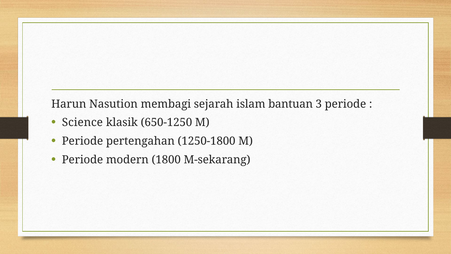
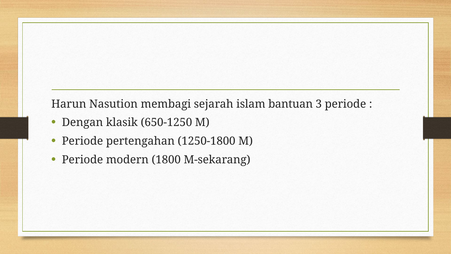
Science: Science -> Dengan (82, 122)
